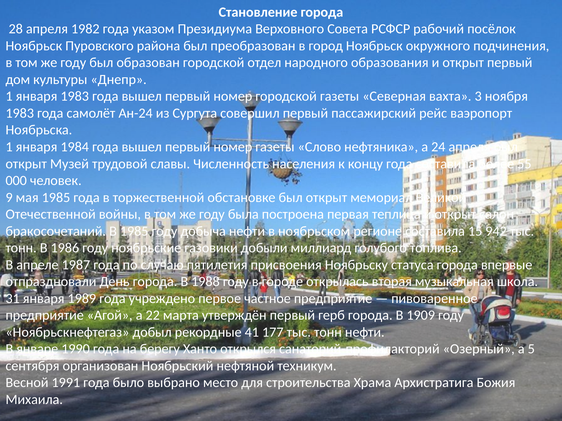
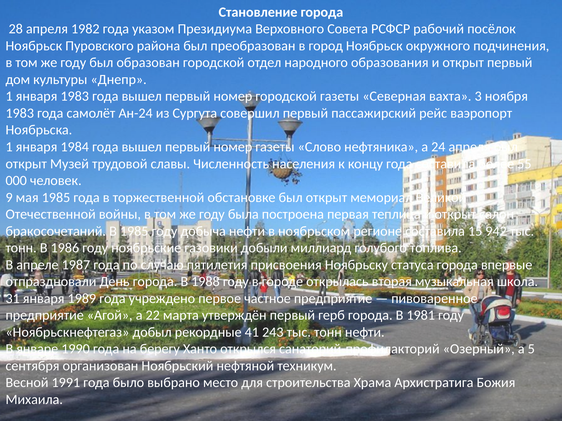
1909: 1909 -> 1981 (421, 316)
177: 177 -> 243 (273, 332)
